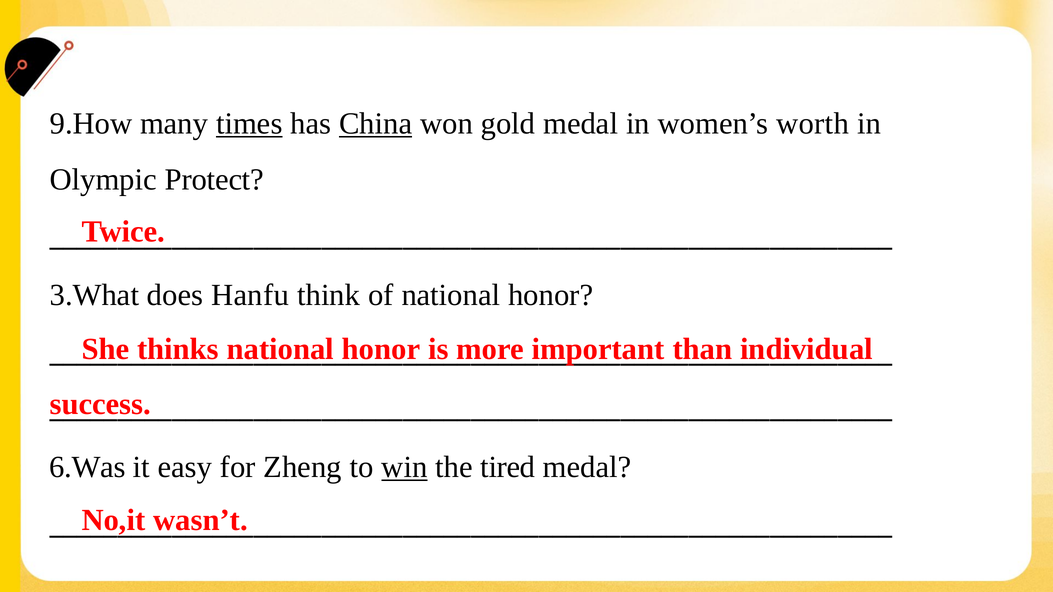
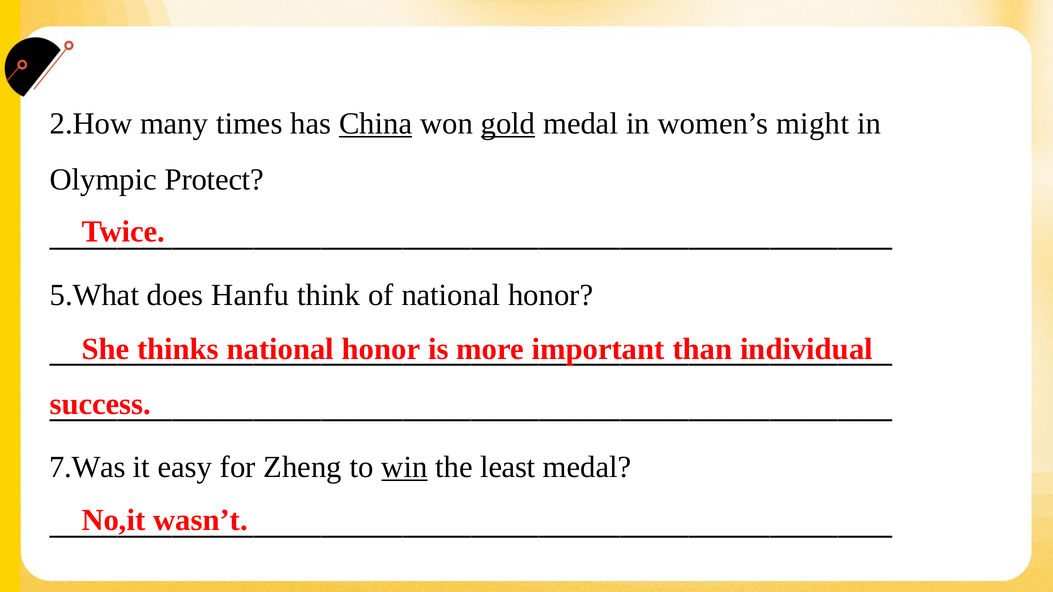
9.How: 9.How -> 2.How (91, 124)
times underline: present -> none (249, 124)
gold underline: none -> present (508, 124)
worth: worth -> might (813, 124)
3.What: 3.What -> 5.What (94, 295)
6.Was: 6.Was -> 7.Was (87, 467)
tired: tired -> least (508, 467)
